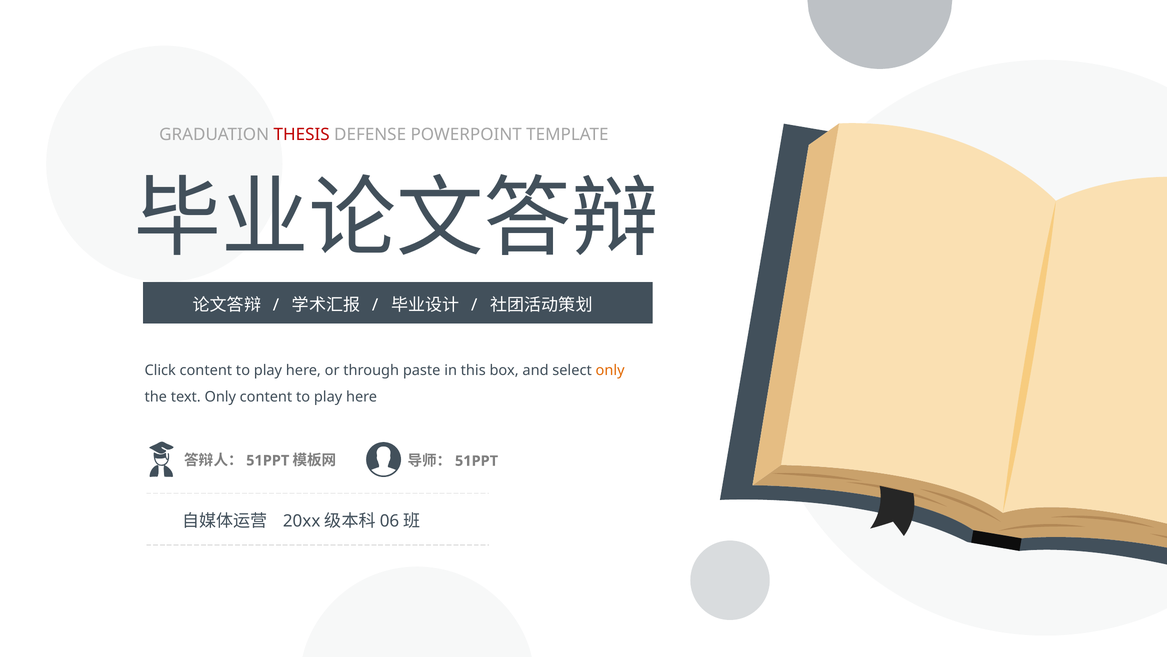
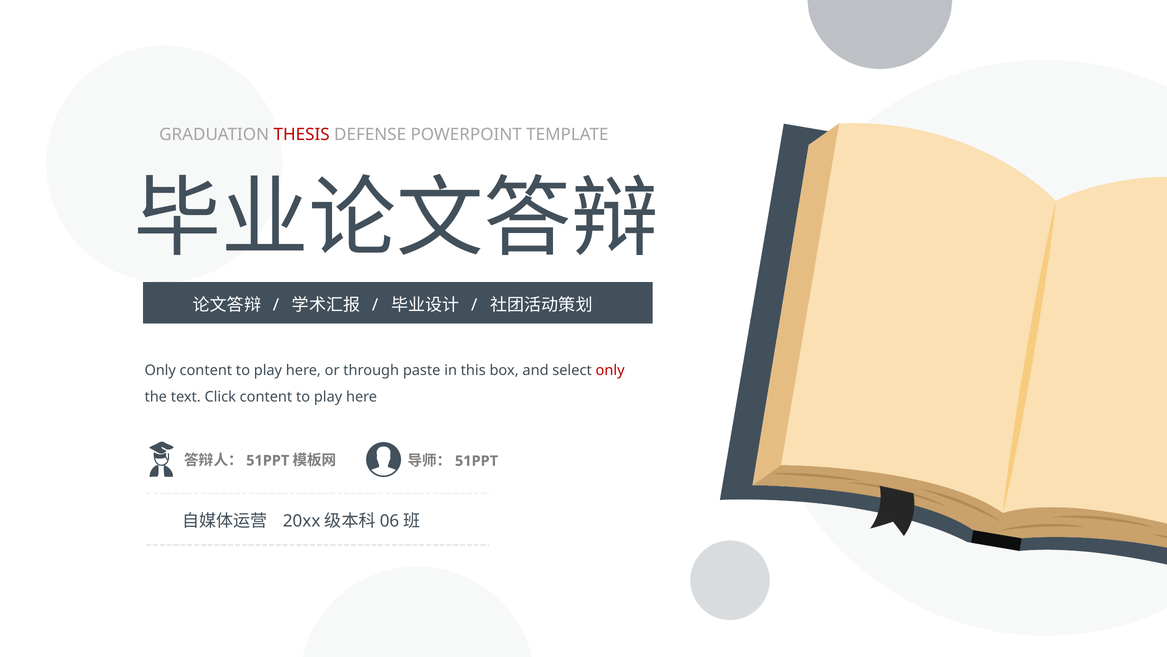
Click: Click -> Only (160, 370)
only colour: orange -> red (610, 370)
text Only: Only -> Click (220, 396)
